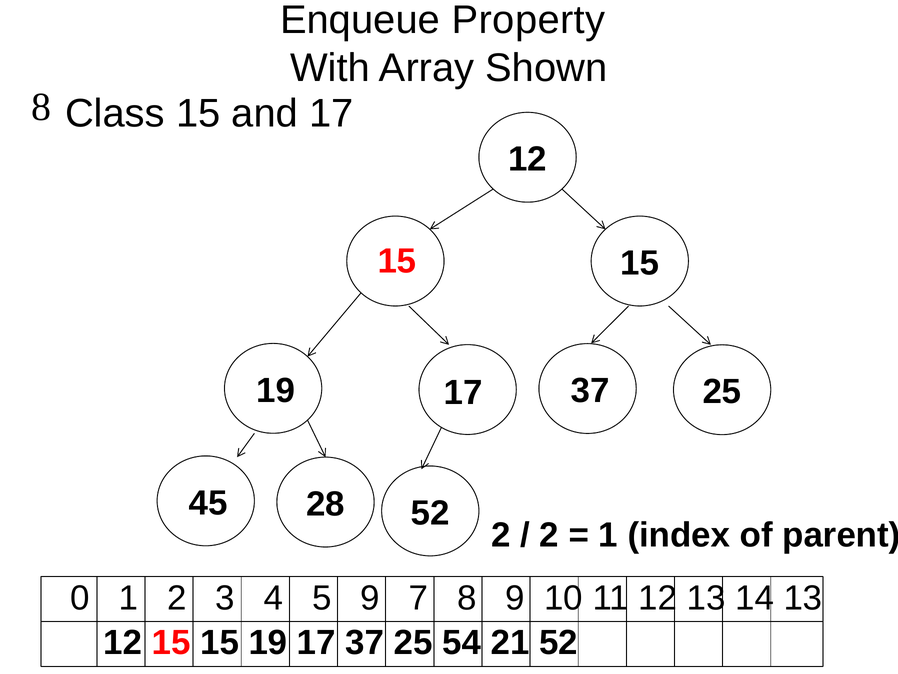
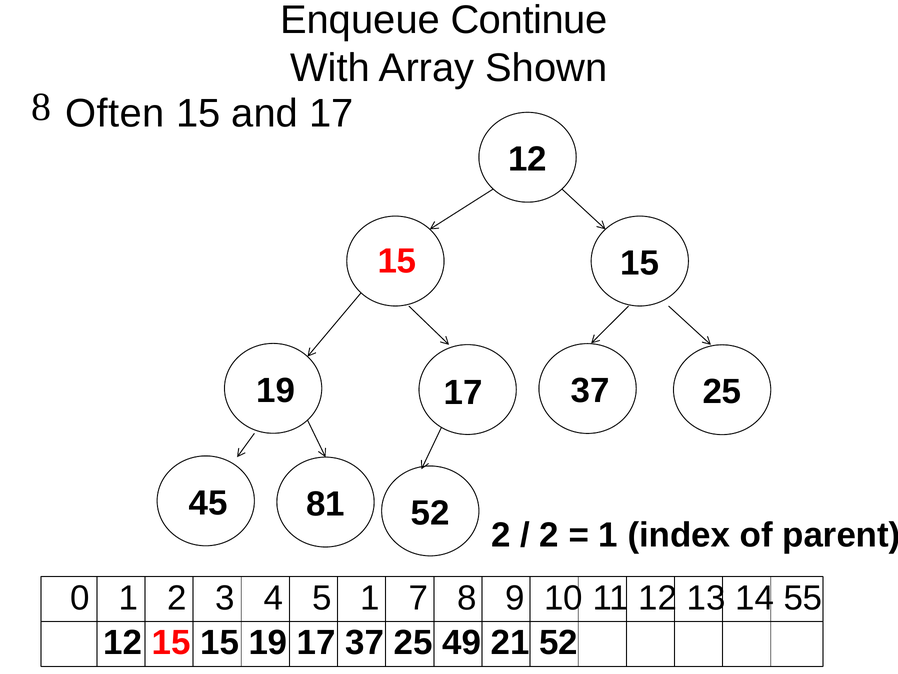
Property: Property -> Continue (529, 20)
Class: Class -> Often (115, 114)
28: 28 -> 81 (325, 504)
5 9: 9 -> 1 (370, 598)
14 13: 13 -> 55 (803, 598)
54: 54 -> 49 (462, 642)
